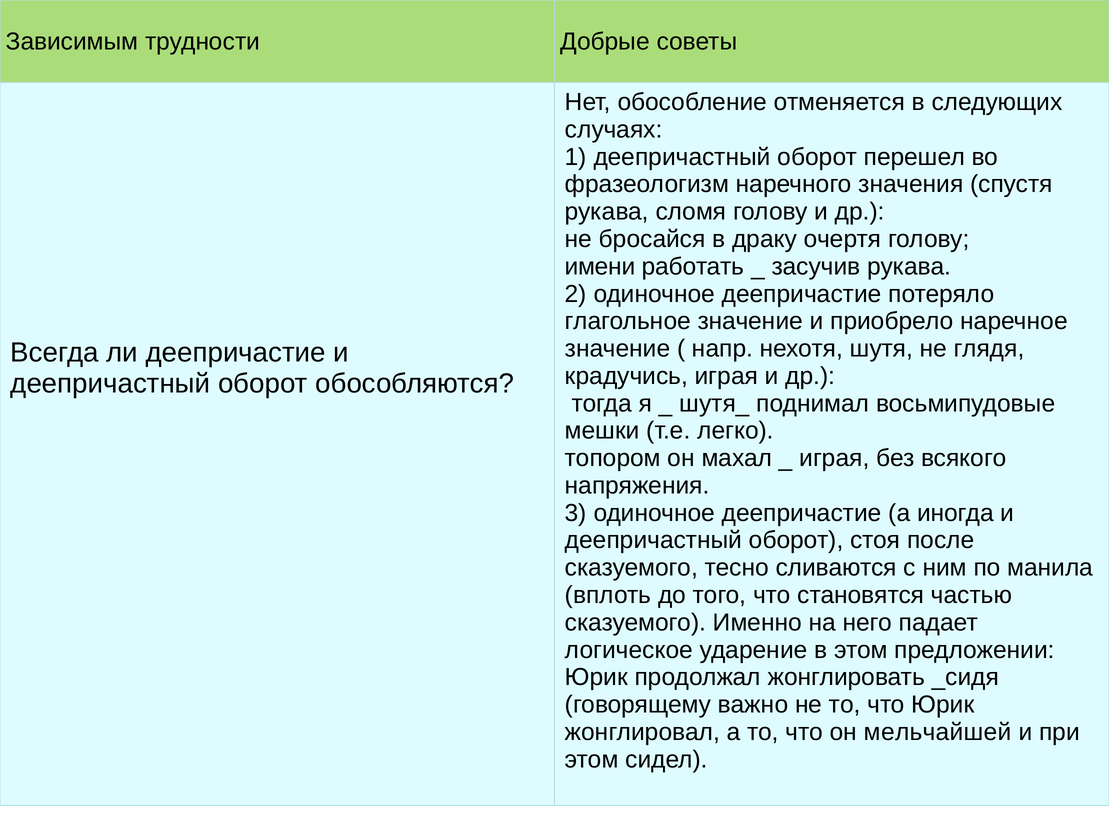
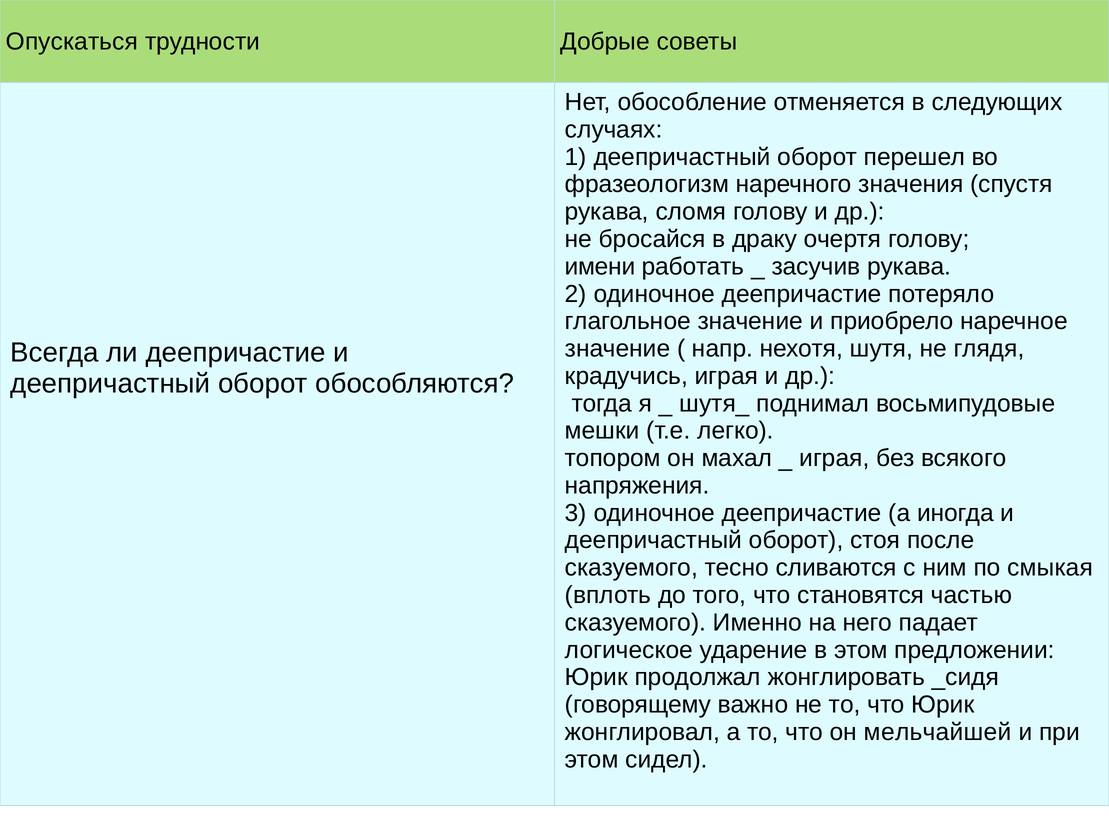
Зависимым: Зависимым -> Опускаться (72, 42)
манила: манила -> смыкая (1050, 568)
